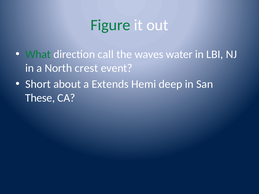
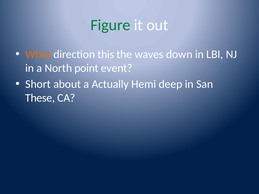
What colour: green -> orange (38, 54)
call: call -> this (106, 54)
water: water -> down (179, 54)
crest: crest -> point (87, 68)
Extends: Extends -> Actually (110, 84)
